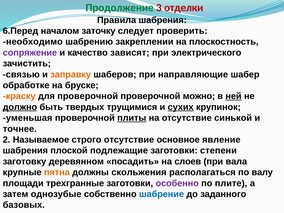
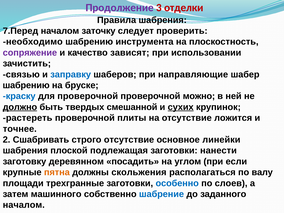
Продолжение colour: green -> purple (120, 8)
6.Перед: 6.Перед -> 7.Перед (20, 31)
закреплении: закреплении -> инструмента (144, 42)
электрического: электрического -> использовании (206, 53)
заправку colour: orange -> blue (71, 74)
обработке: обработке -> шабрению (26, 85)
краску colour: orange -> blue (19, 96)
ней underline: present -> none (234, 96)
трущимися: трущимися -> смешанной (132, 107)
уменьшая: уменьшая -> растереть (28, 118)
плиты underline: present -> none (132, 118)
синькой: синькой -> ложится (233, 118)
Называемое: Называемое -> Сшабривать (41, 140)
явление: явление -> линейки (221, 140)
подлежащие: подлежащие -> подлежащая (119, 151)
степени: степени -> нанести (218, 151)
слоев: слоев -> углом (188, 161)
вала: вала -> если (236, 161)
особенно colour: purple -> blue (177, 183)
плите: плите -> слоев (231, 183)
однозубые: однозубые -> машинного (56, 194)
базовых: базовых -> началом (24, 205)
